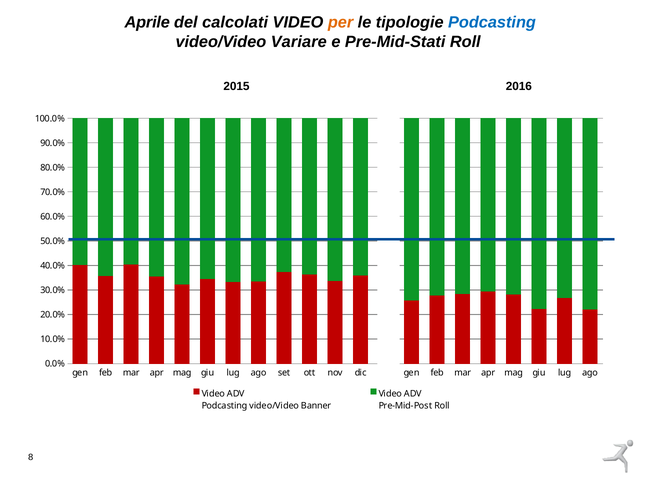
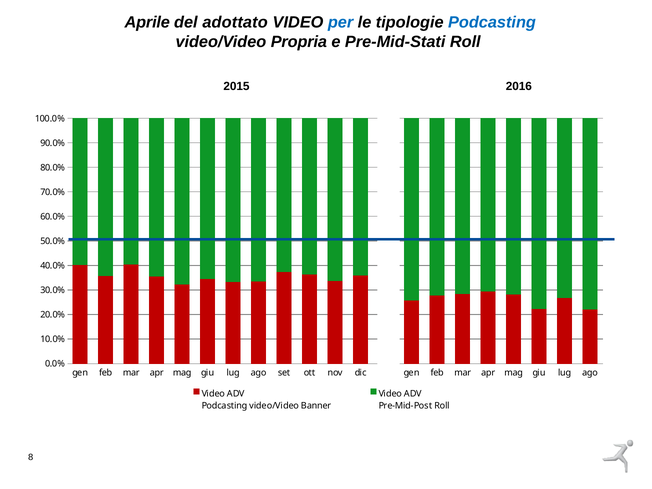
calcolati: calcolati -> adottato (235, 22)
per colour: orange -> blue (341, 22)
Variare: Variare -> Propria (299, 42)
